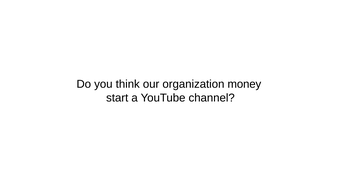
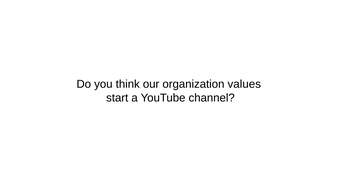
money: money -> values (244, 84)
